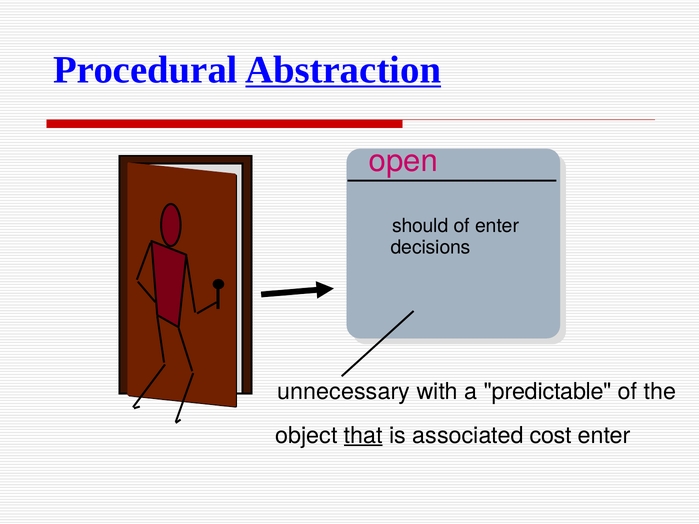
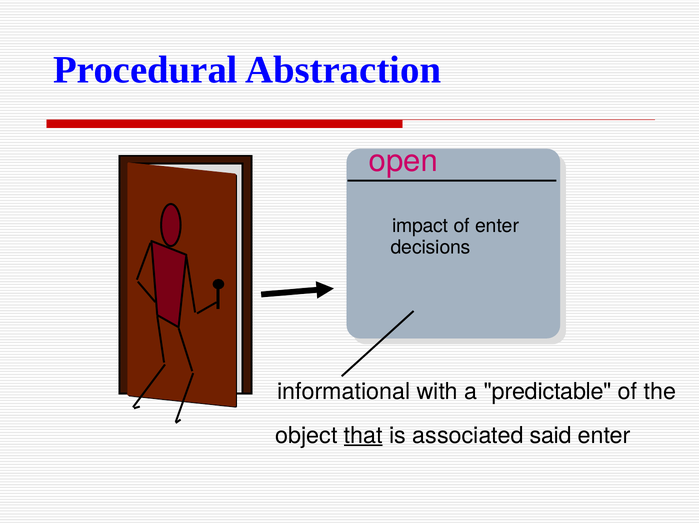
Abstraction underline: present -> none (343, 70)
should: should -> impact (420, 226)
unnecessary: unnecessary -> informational (344, 392)
cost: cost -> said (551, 436)
